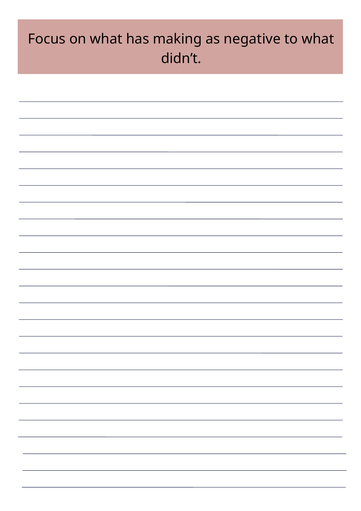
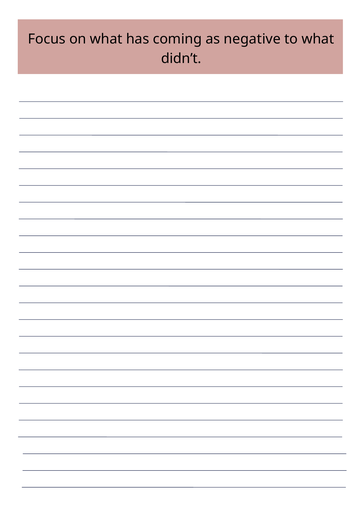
making: making -> coming (177, 39)
